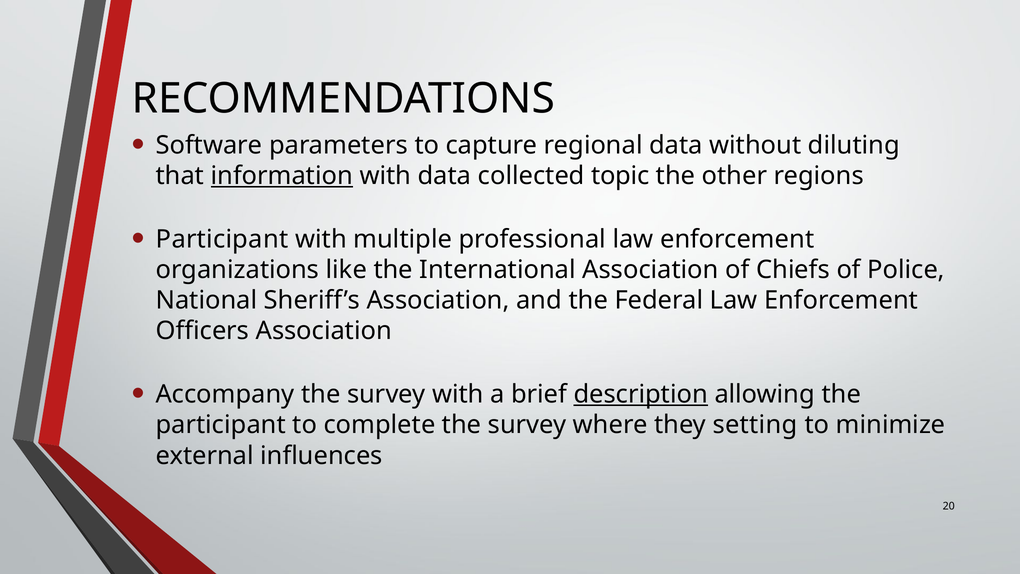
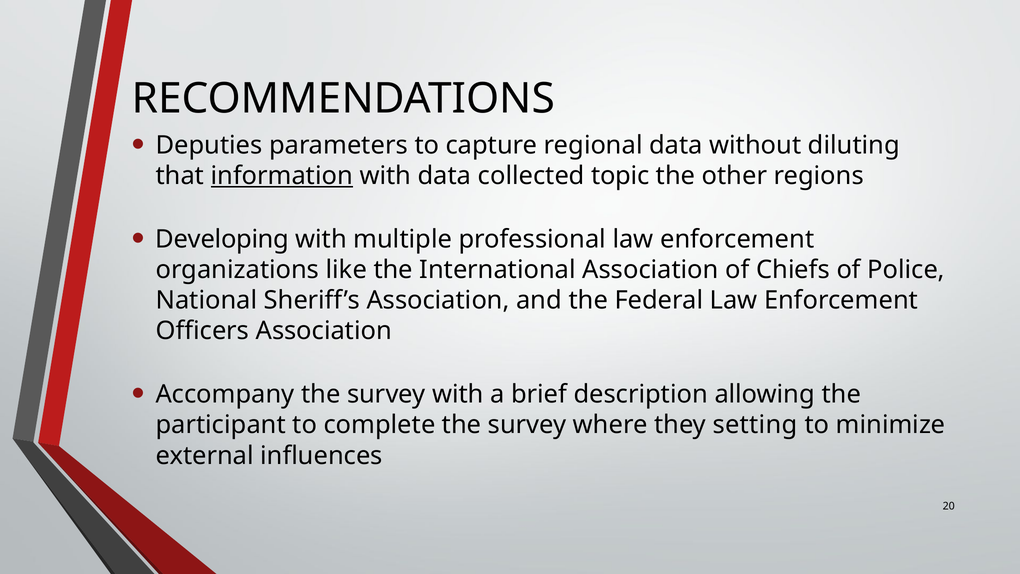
Software: Software -> Deputies (209, 145)
Participant: Participant -> Developing (222, 239)
description underline: present -> none (641, 394)
